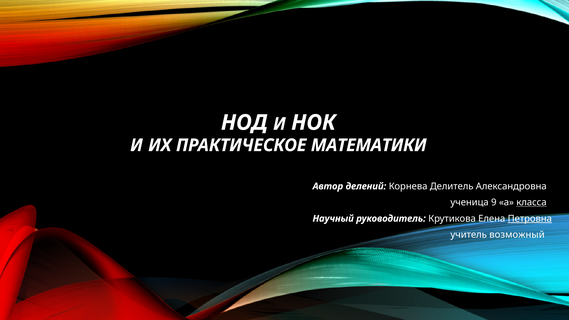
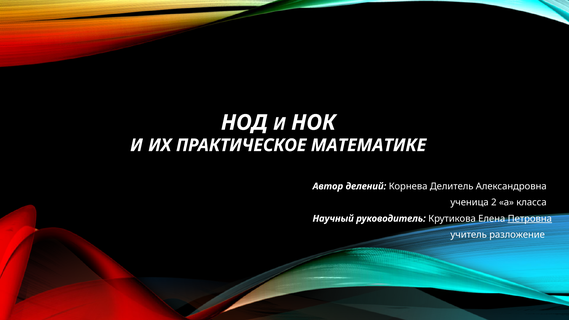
МАТЕМАТИКИ: МАТЕМАТИКИ -> МАТЕМАТИКЕ (369, 145)
9: 9 -> 2 (494, 202)
класса underline: present -> none (531, 202)
возможный: возможный -> разложение (517, 235)
